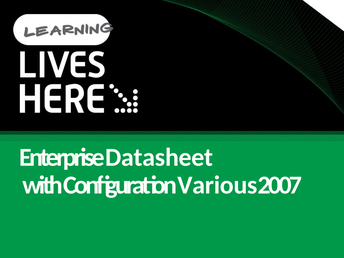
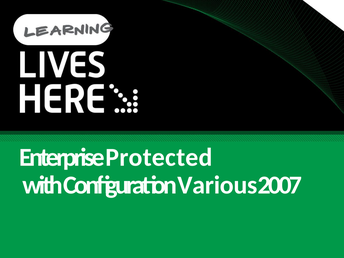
Datasheet: Datasheet -> Protected (159, 157)
